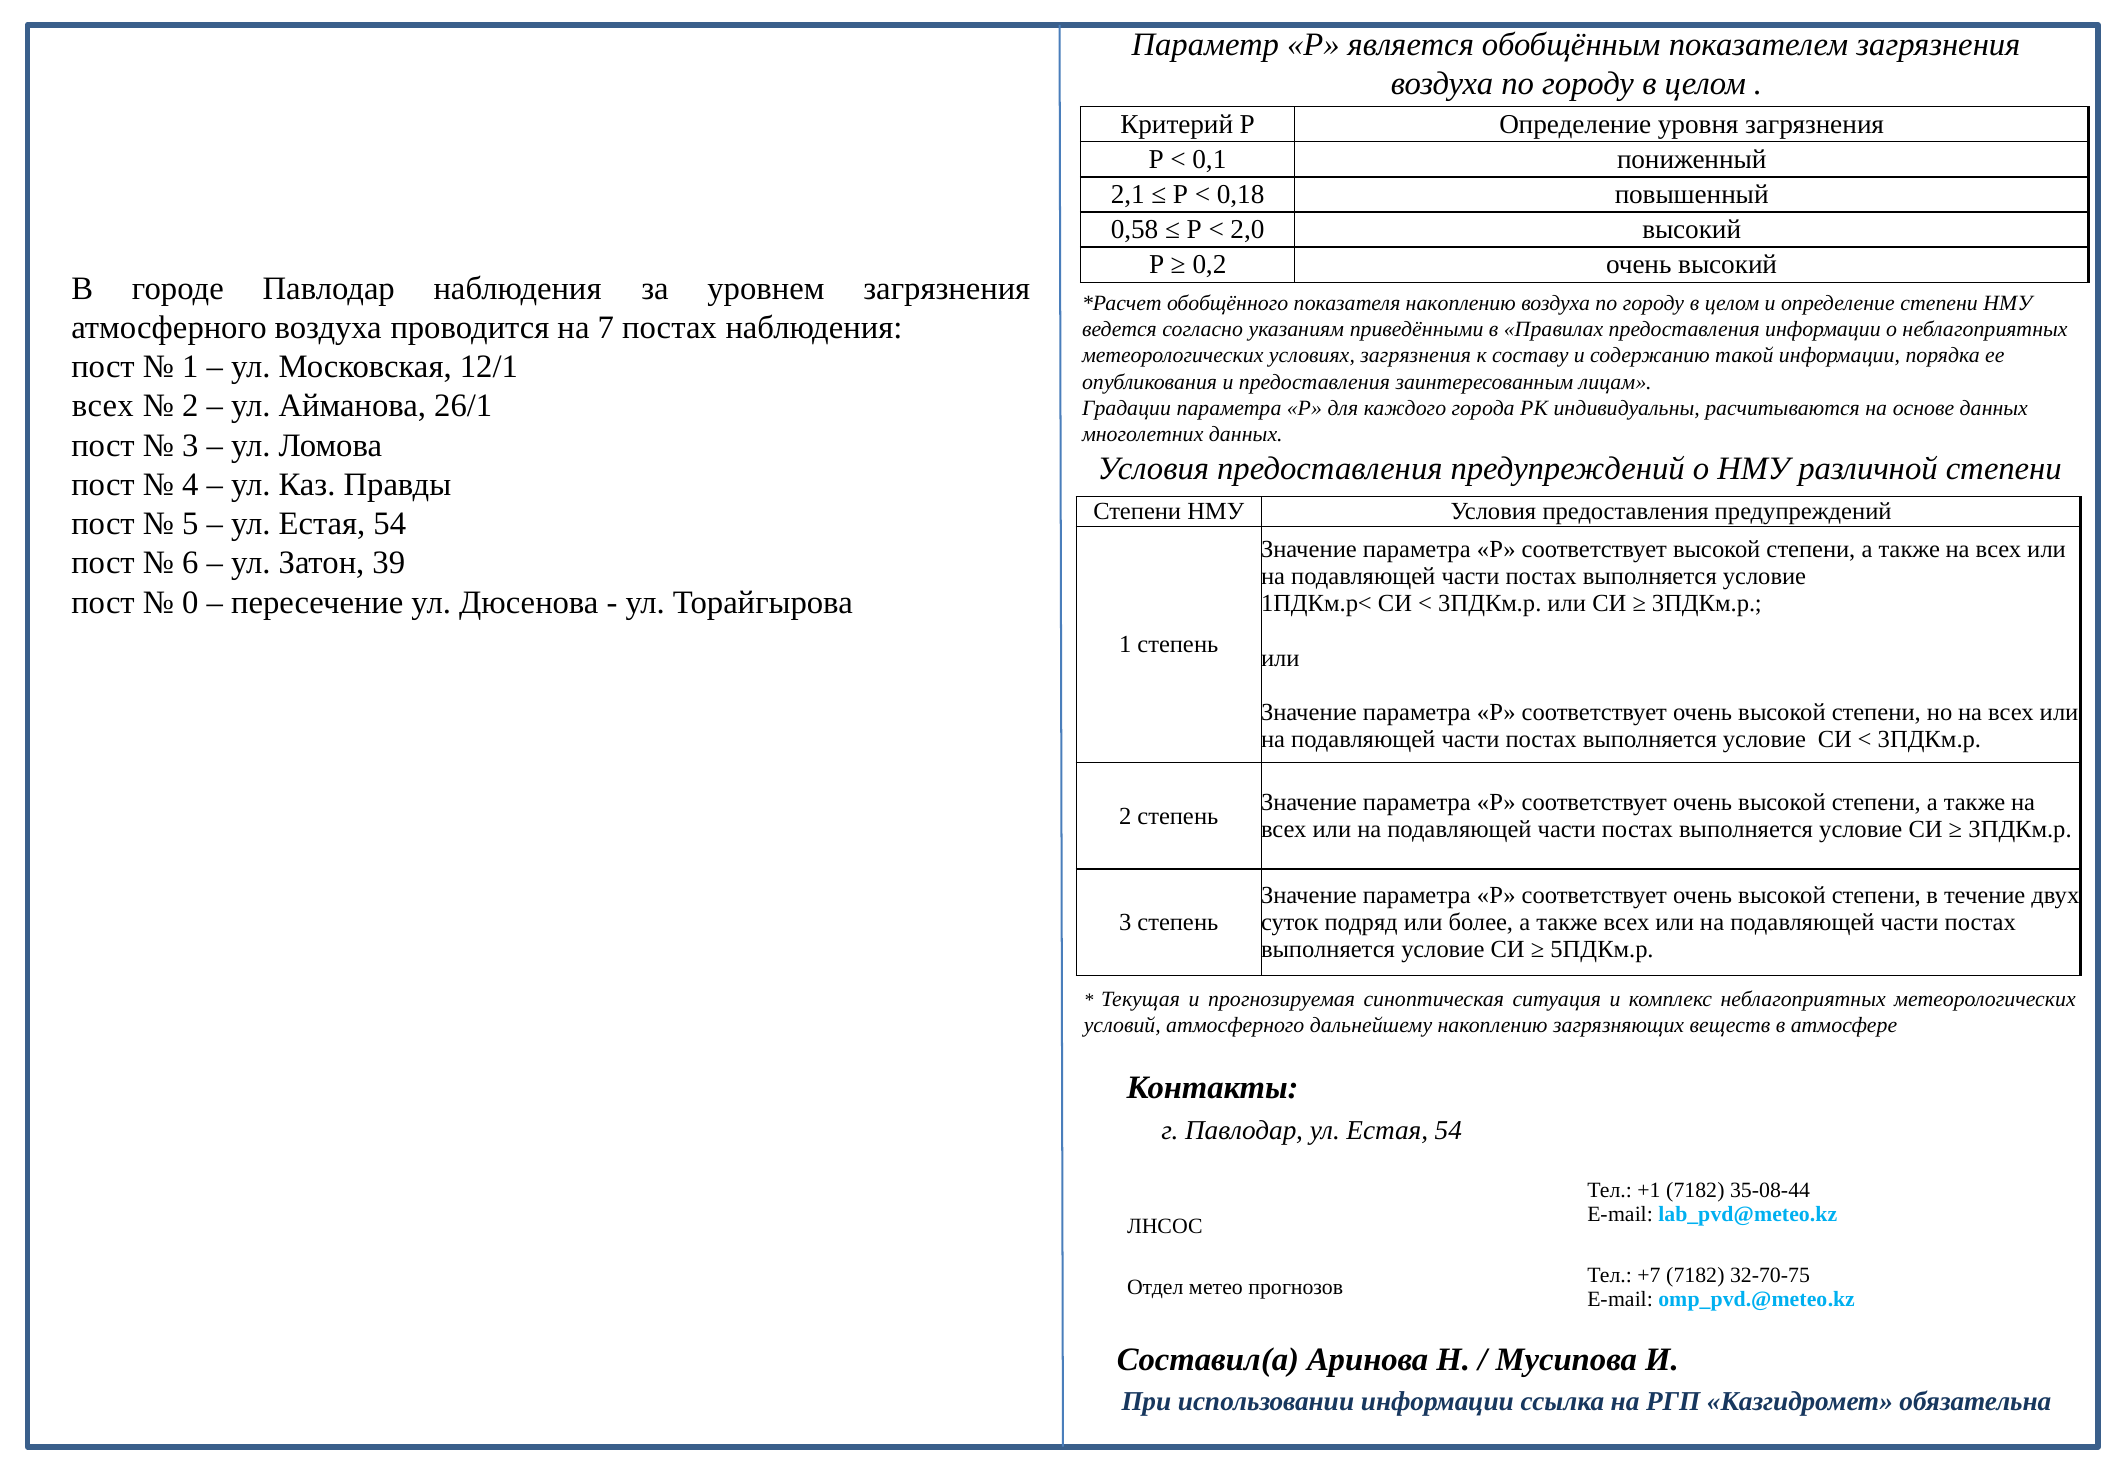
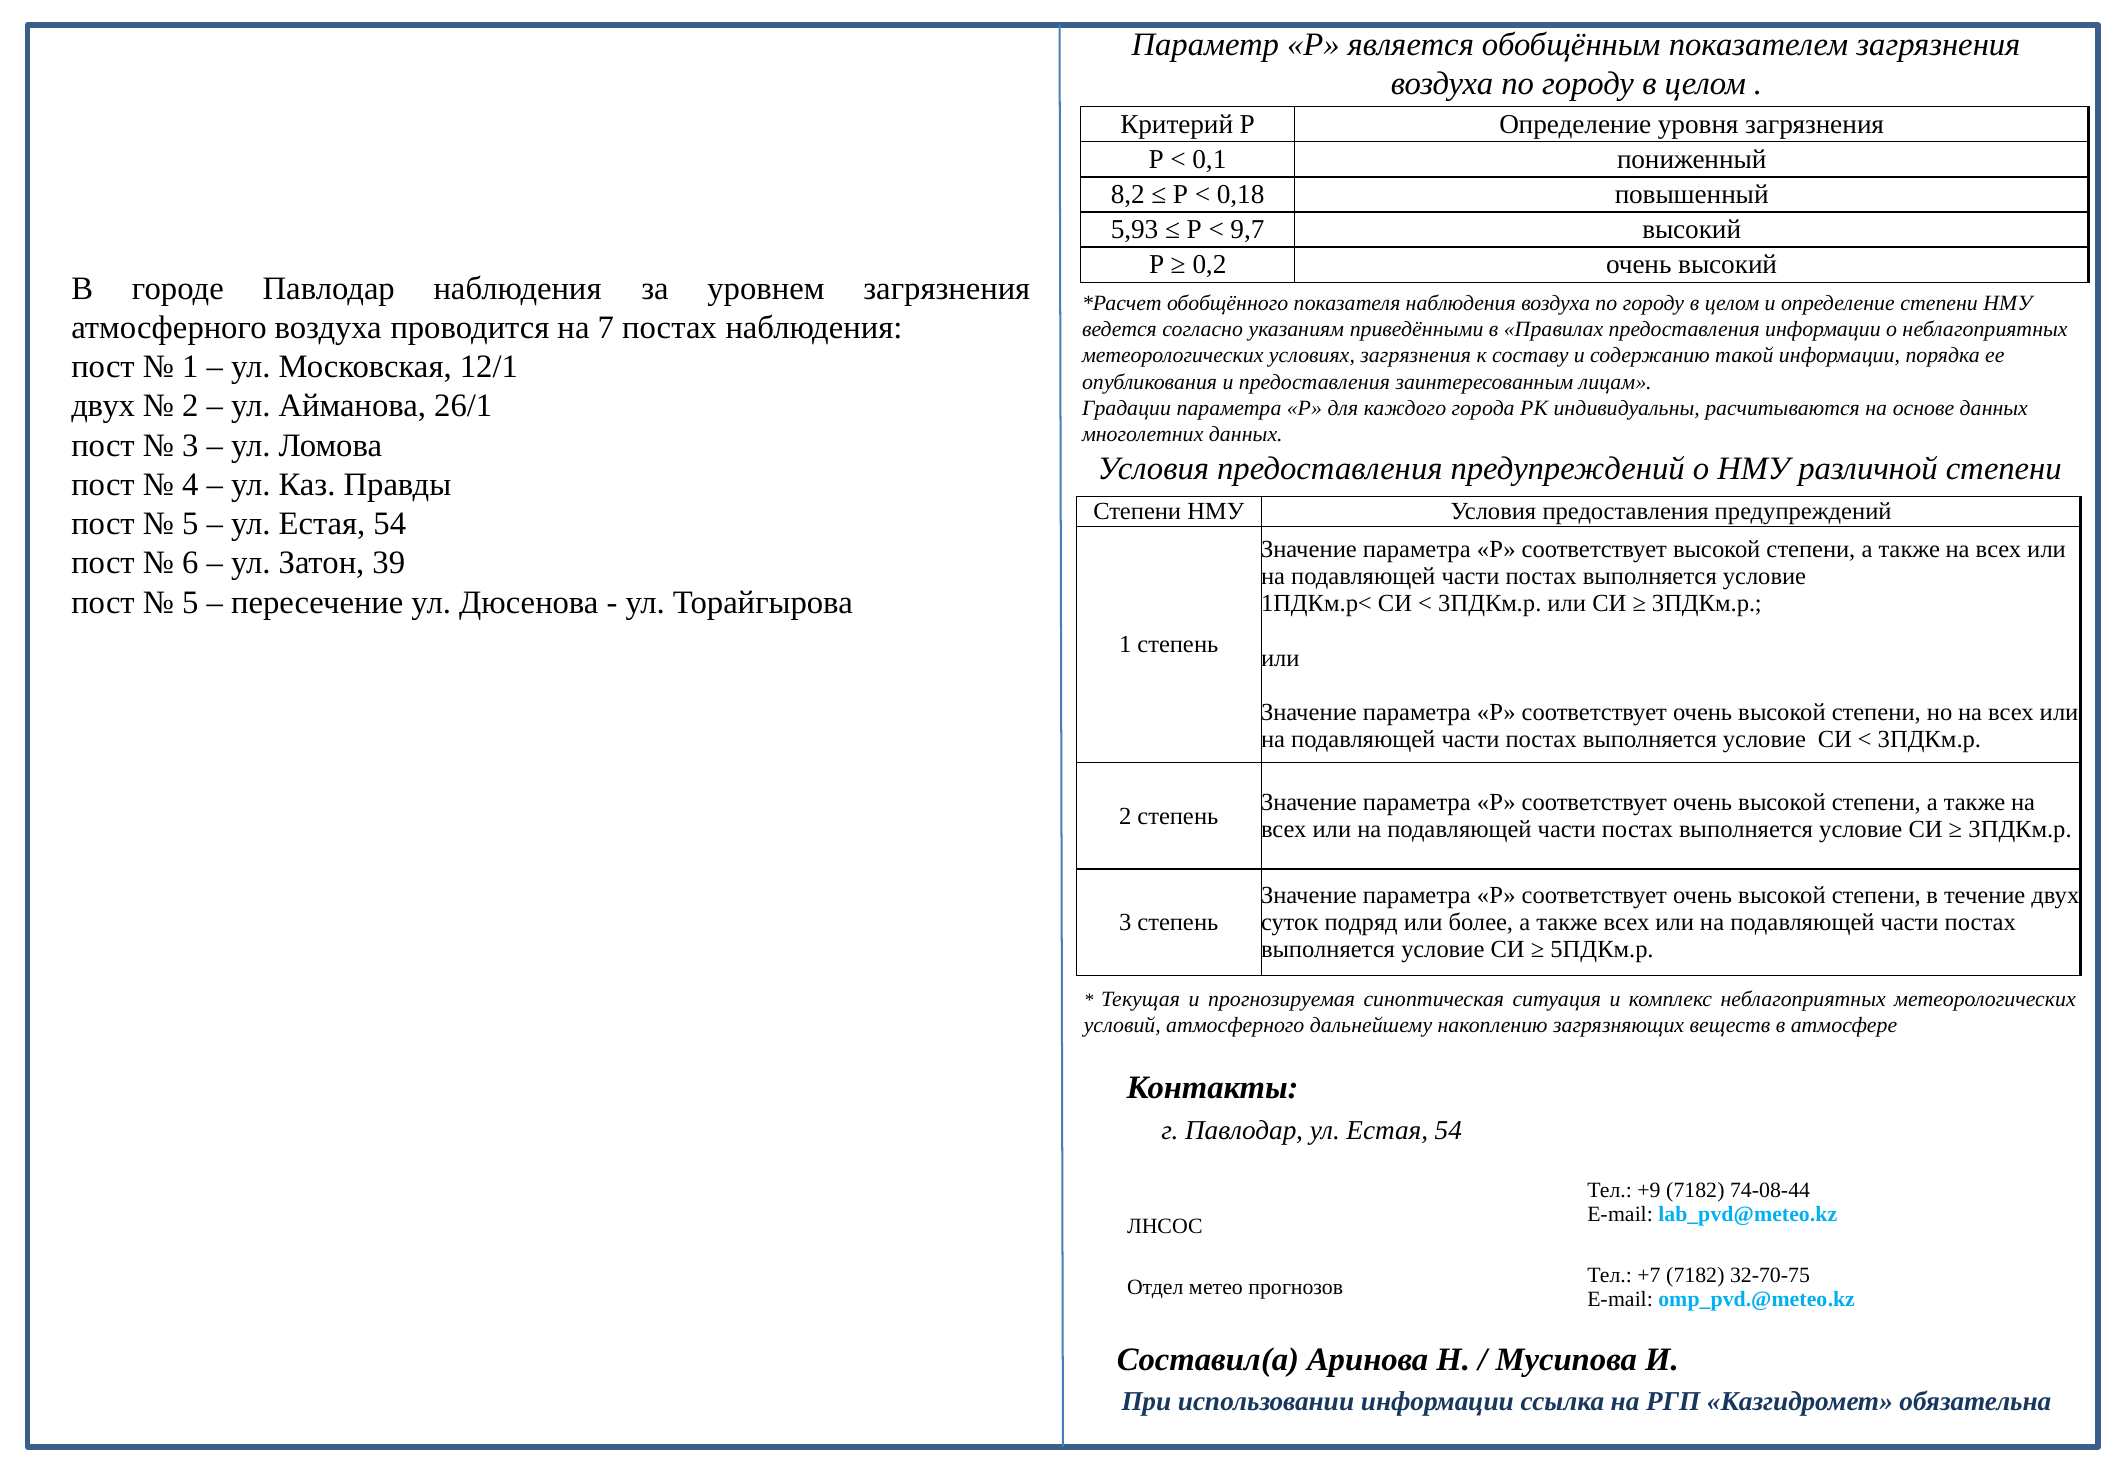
2,1: 2,1 -> 8,2 (1128, 194)
0,58: 0,58 -> 5,93 (1134, 229)
2,0: 2,0 -> 9,7 (1247, 229)
показателя накоплению: накоплению -> наблюдения (1461, 303)
всех: всех -> двух (103, 406)
0: 0 -> 5 (190, 602)
+1: +1 -> +9 (1649, 1190)
35-08-44: 35-08-44 -> 74-08-44 (1770, 1190)
